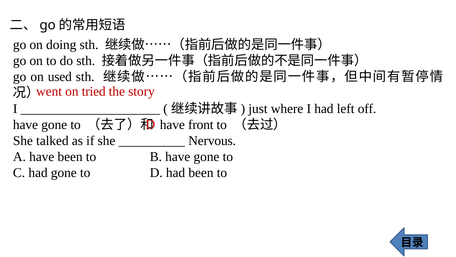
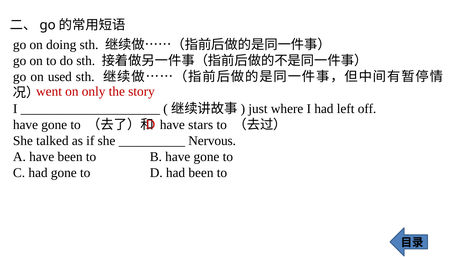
tried: tried -> only (94, 91)
front: front -> stars (201, 124)
